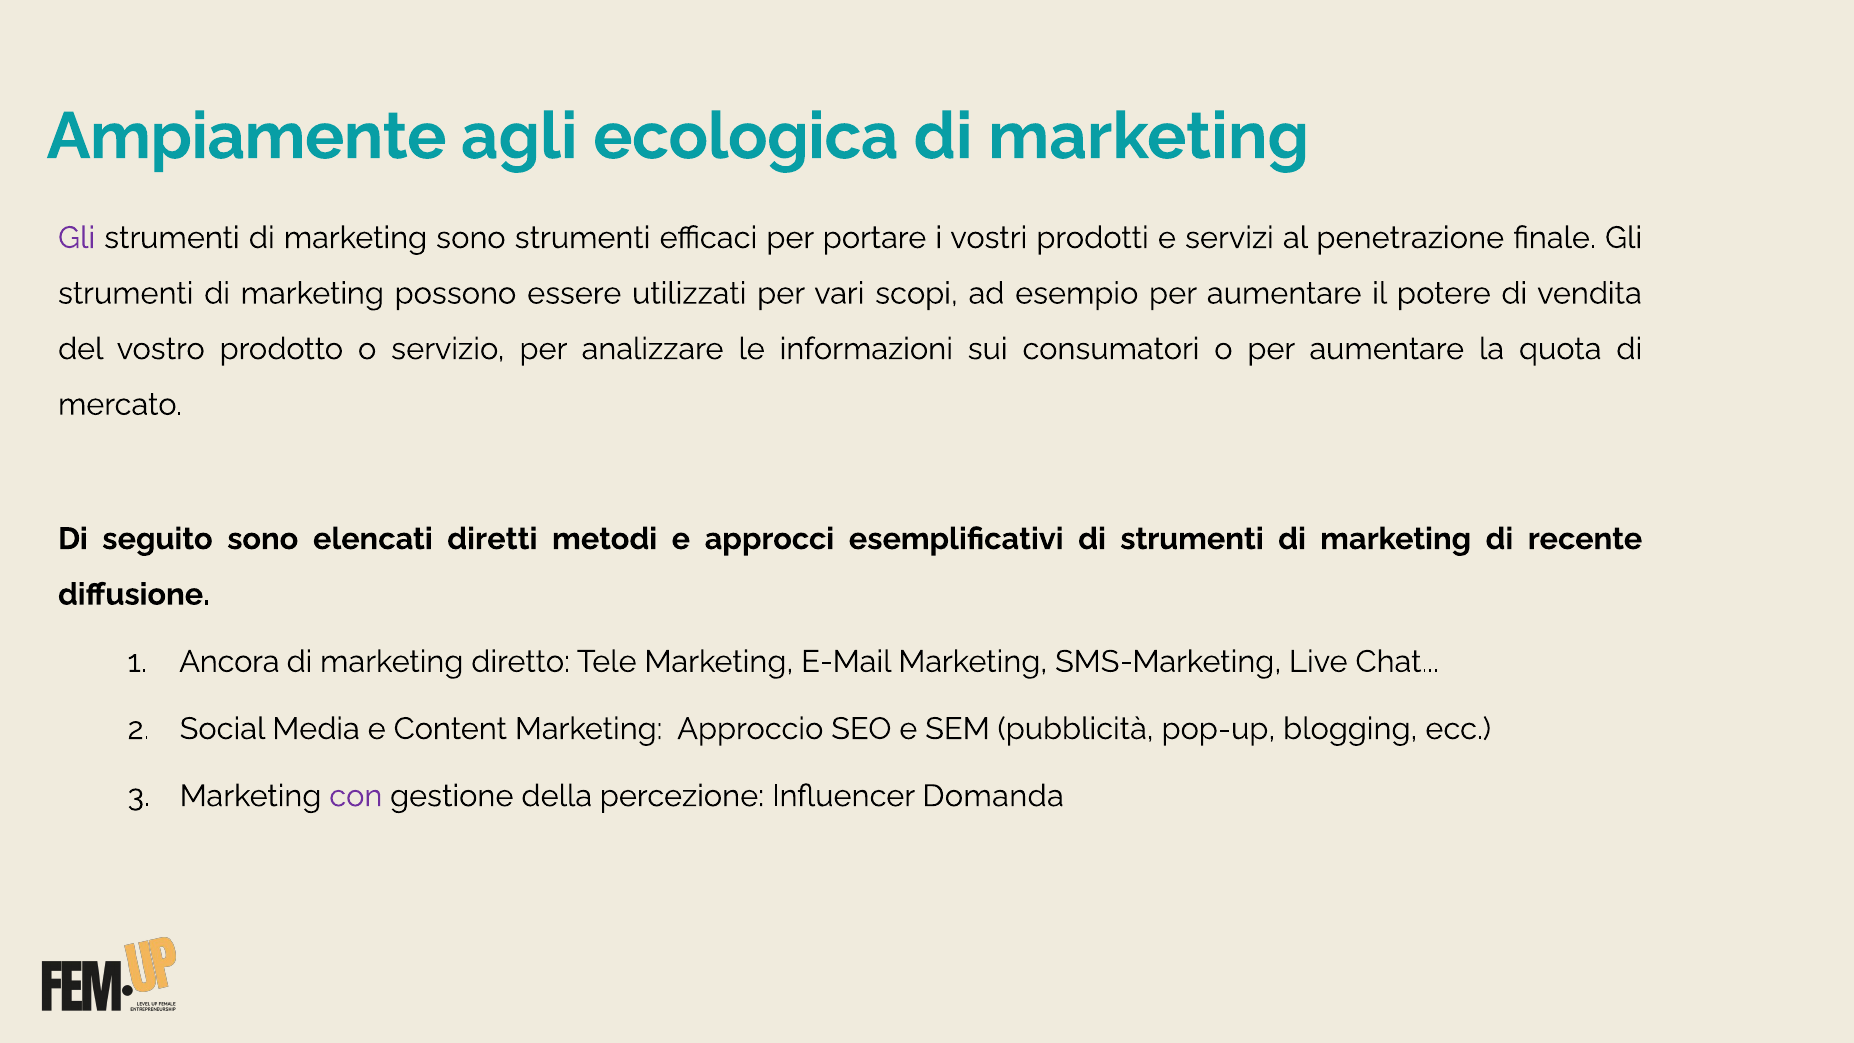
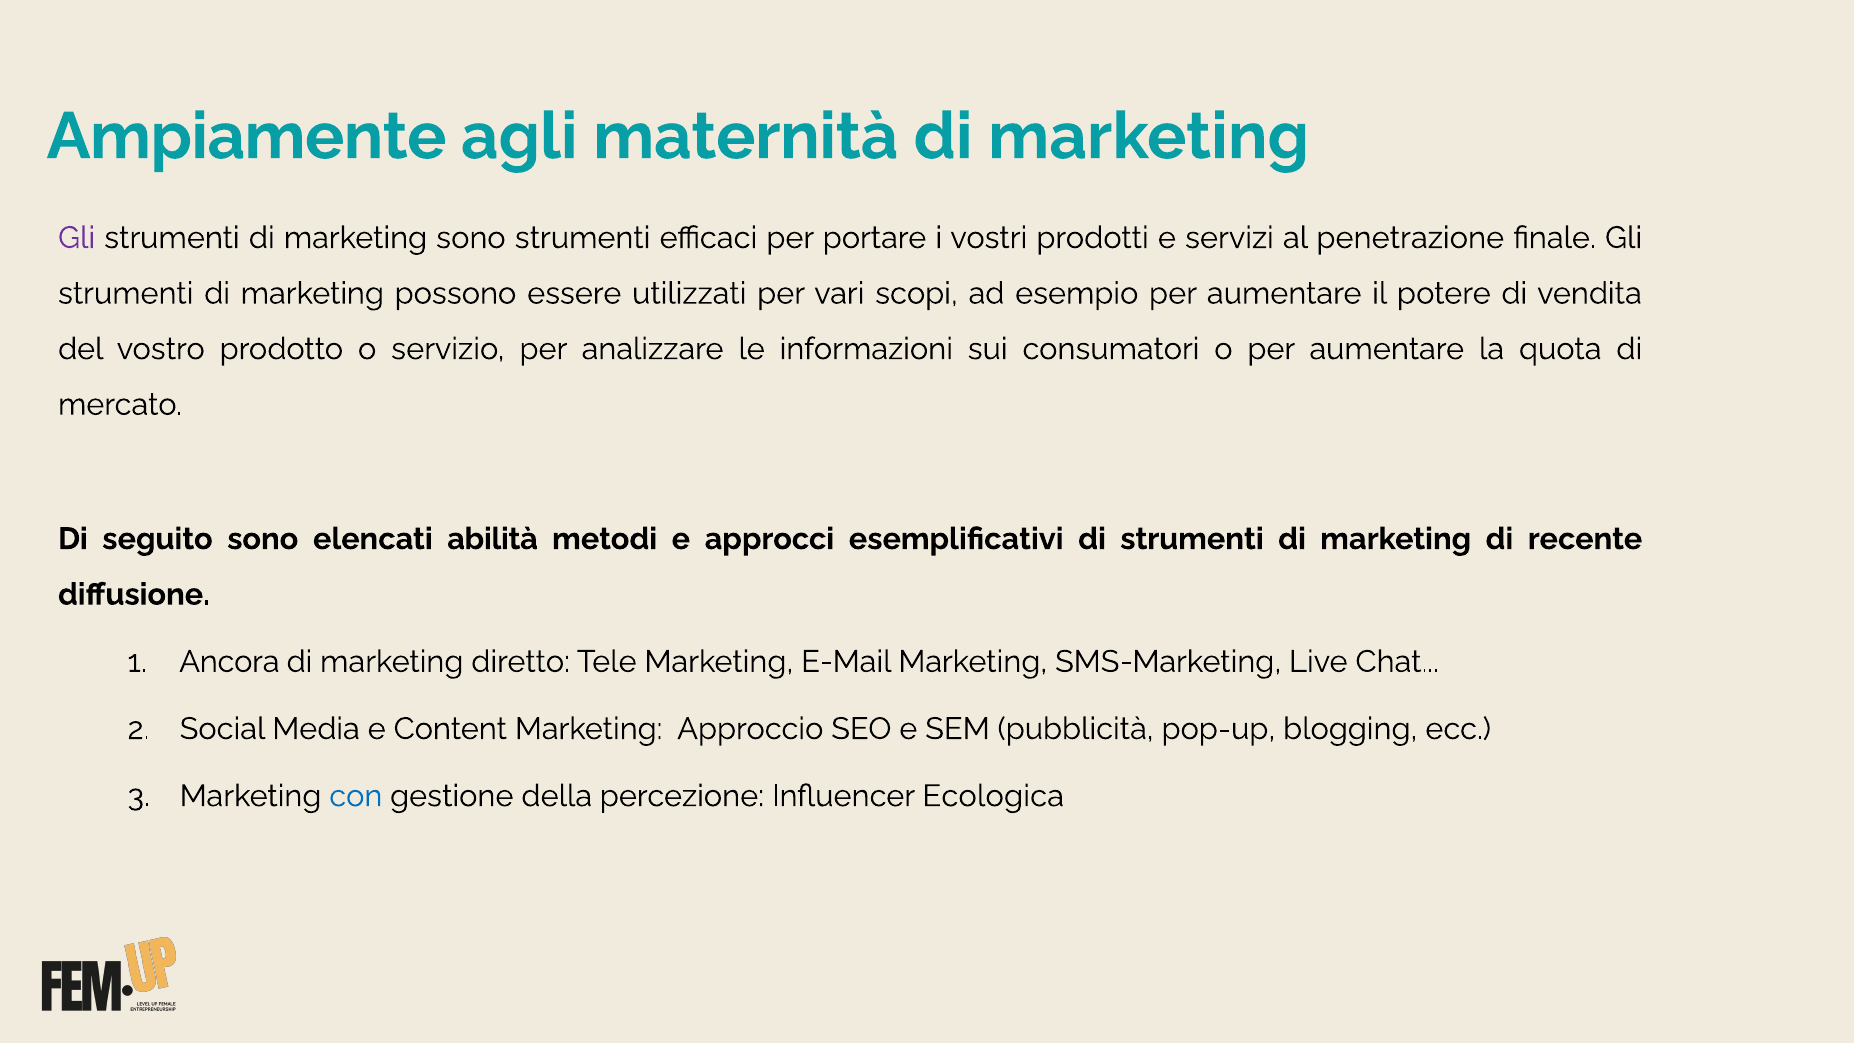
ecologica: ecologica -> maternità (746, 137)
diretti: diretti -> abilità (492, 539)
con colour: purple -> blue (356, 796)
Domanda: Domanda -> Ecologica (993, 796)
